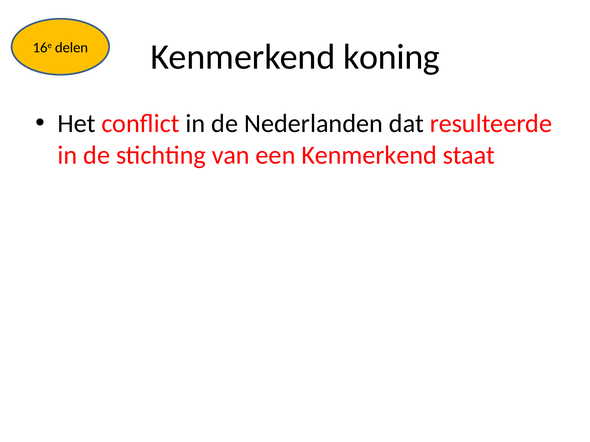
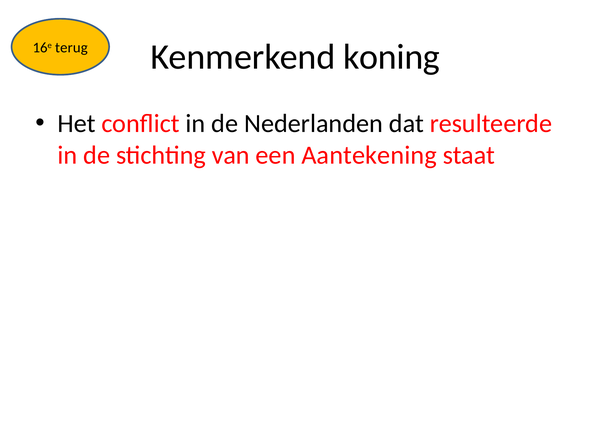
delen: delen -> terug (71, 48)
een Kenmerkend: Kenmerkend -> Aantekening (369, 155)
